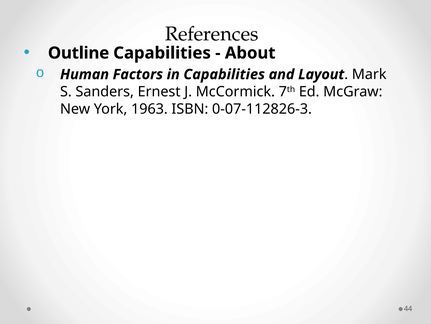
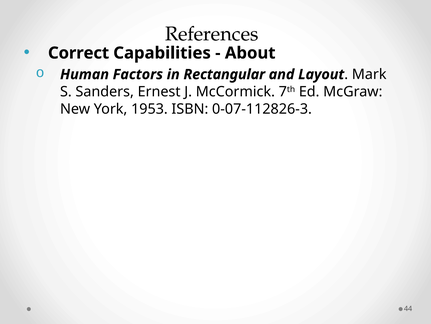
Outline: Outline -> Correct (79, 53)
in Capabilities: Capabilities -> Rectangular (224, 74)
1963: 1963 -> 1953 (149, 109)
